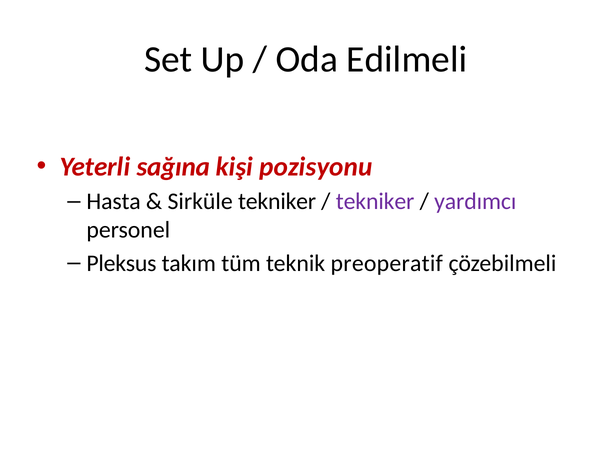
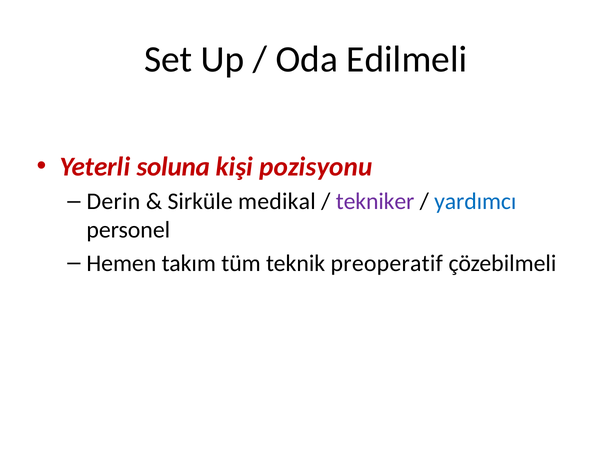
sağına: sağına -> soluna (173, 167)
Hasta: Hasta -> Derin (113, 202)
Sirküle tekniker: tekniker -> medikal (277, 202)
yardımcı colour: purple -> blue (475, 202)
Pleksus: Pleksus -> Hemen (121, 263)
